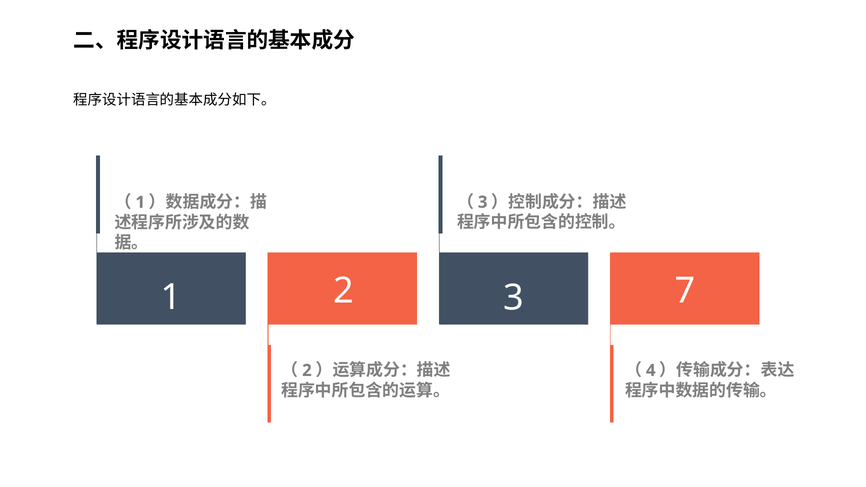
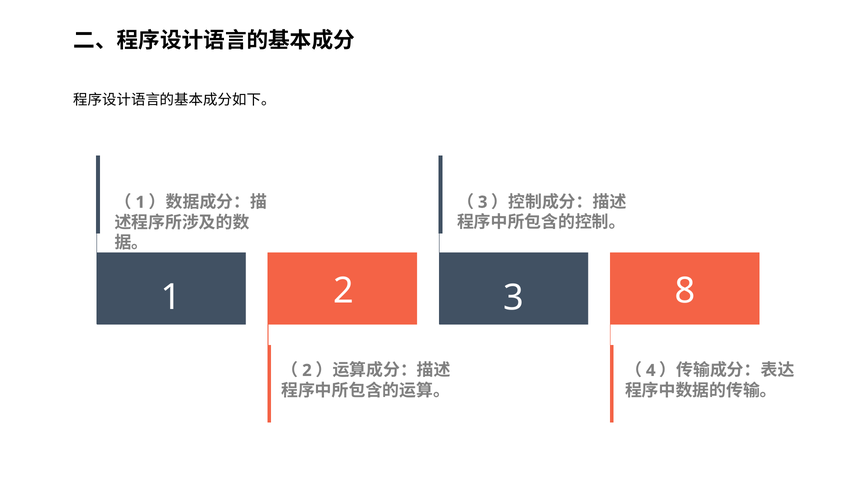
7: 7 -> 8 (685, 291)
